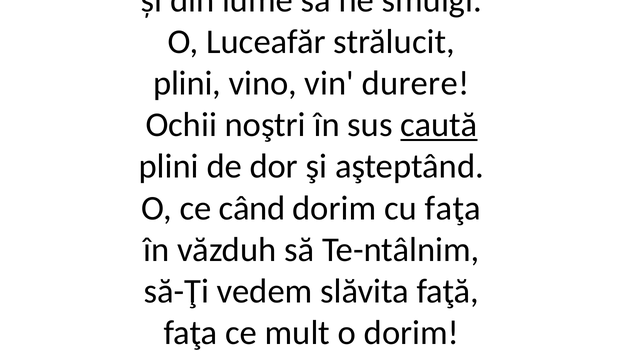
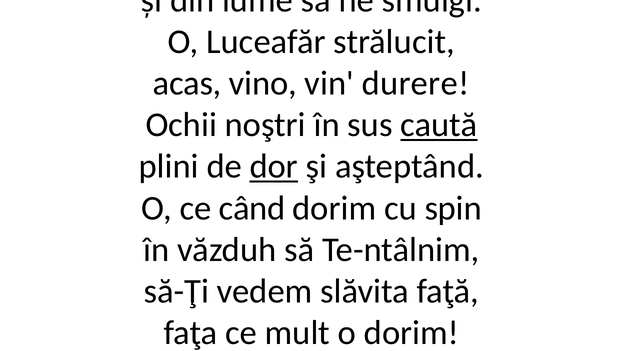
plini: plini -> acas (187, 83)
dor underline: none -> present (274, 166)
cu faţa: faţa -> spin (453, 208)
